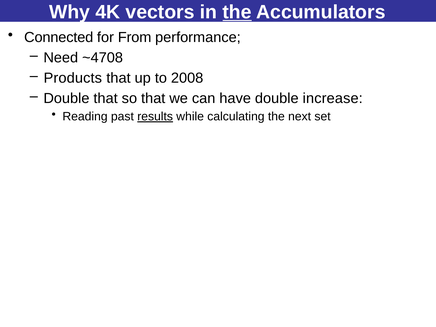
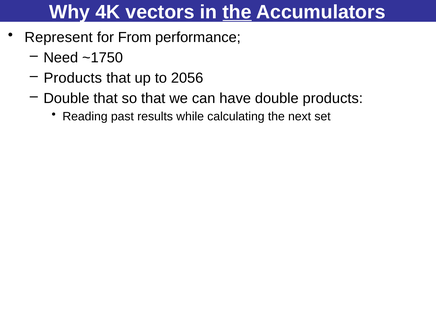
Connected: Connected -> Represent (59, 37)
~4708: ~4708 -> ~1750 (103, 58)
2008: 2008 -> 2056 (187, 78)
double increase: increase -> products (333, 98)
results underline: present -> none (155, 117)
